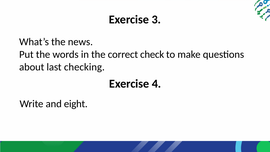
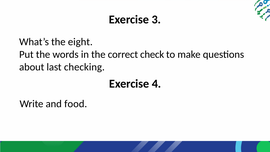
news: news -> eight (80, 42)
eight: eight -> food (76, 104)
